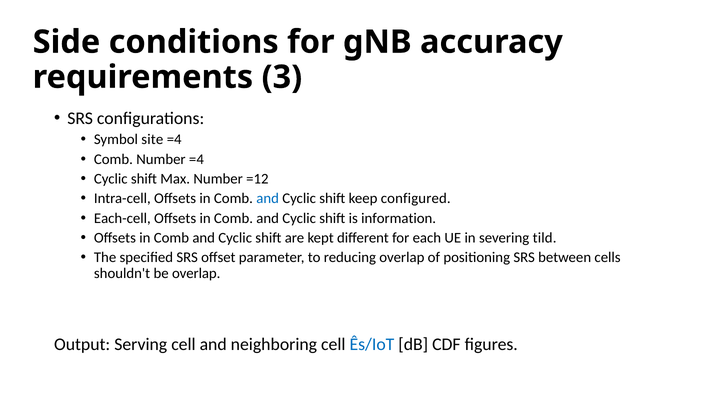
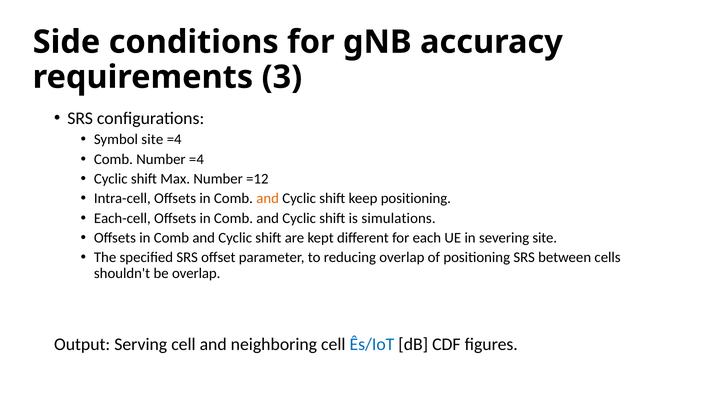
and colour: blue -> orange (268, 198)
keep configured: configured -> positioning (416, 198)
information: information -> simulations (399, 218)
severing tild: tild -> site (545, 238)
